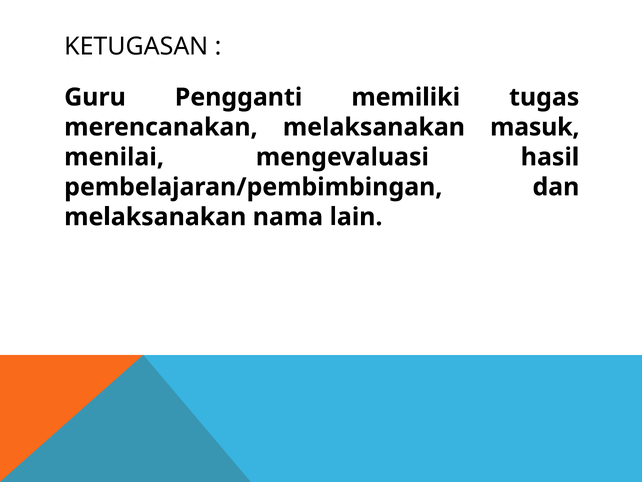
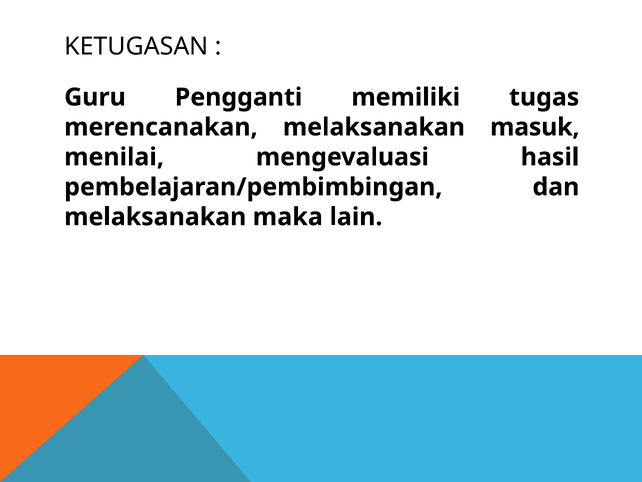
nama: nama -> maka (288, 217)
